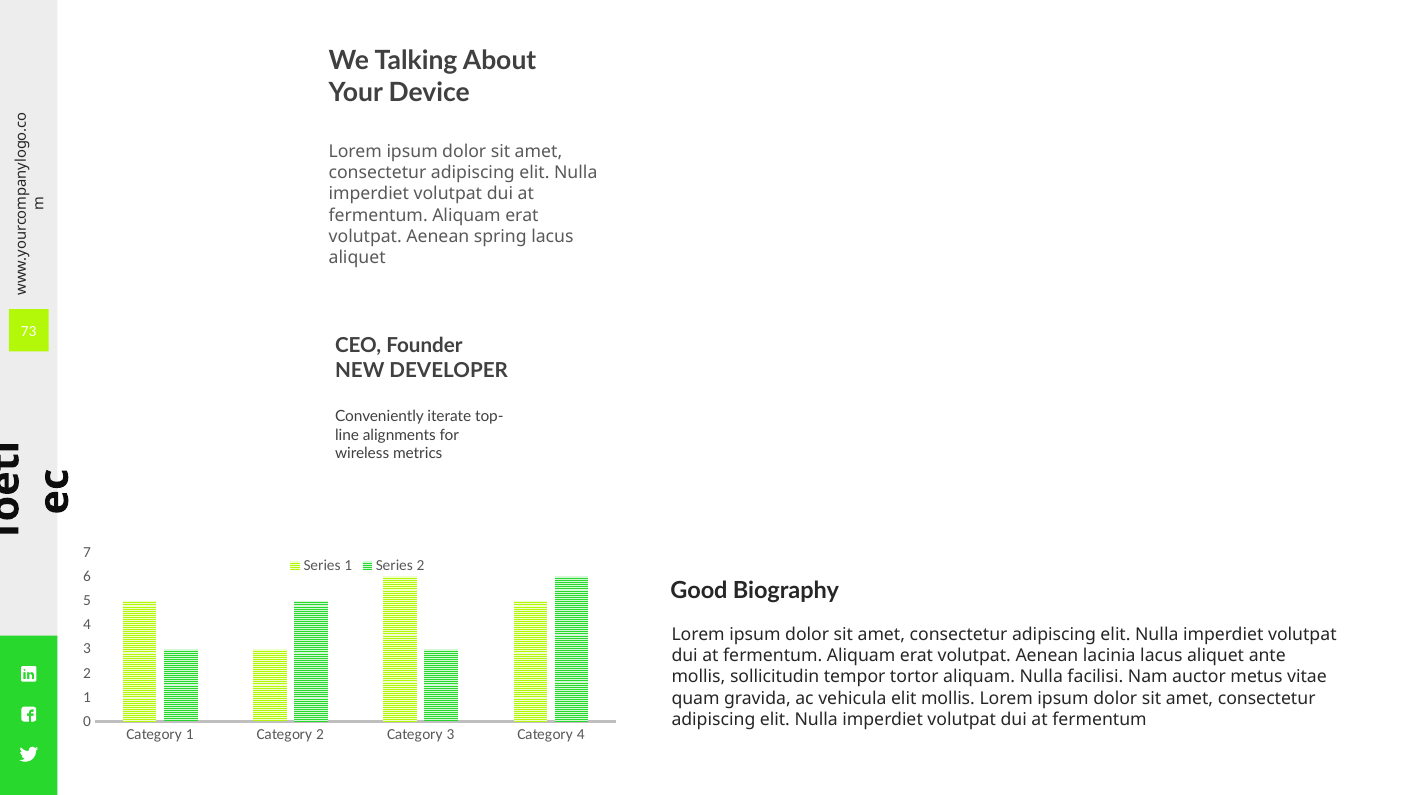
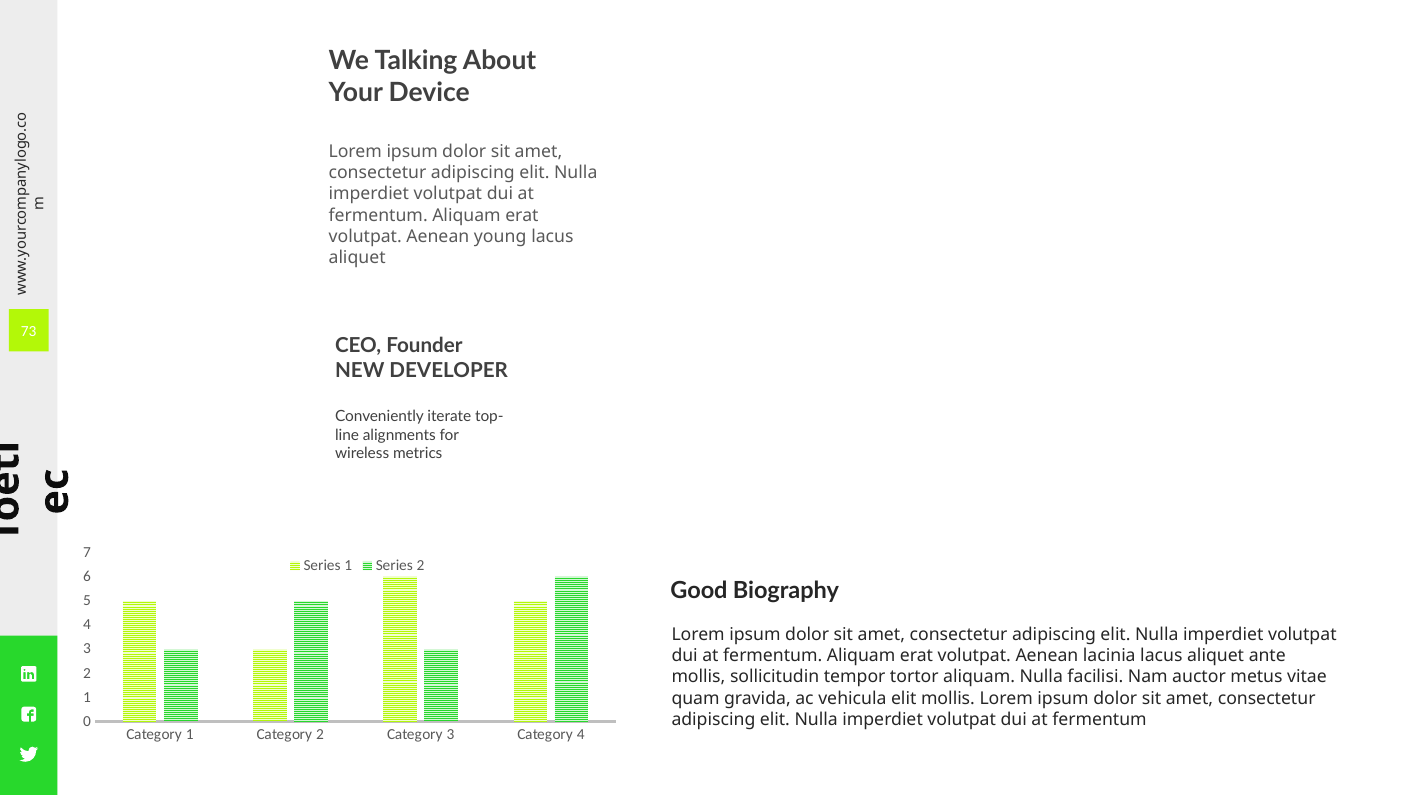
spring: spring -> young (500, 236)
